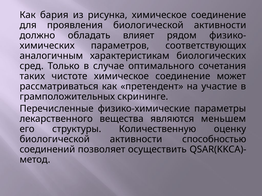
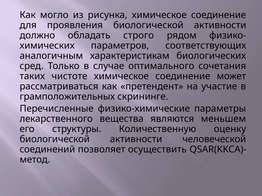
бария: бария -> могло (54, 15)
влияет: влияет -> строго (139, 36)
способностью: способностью -> человеческой (214, 139)
